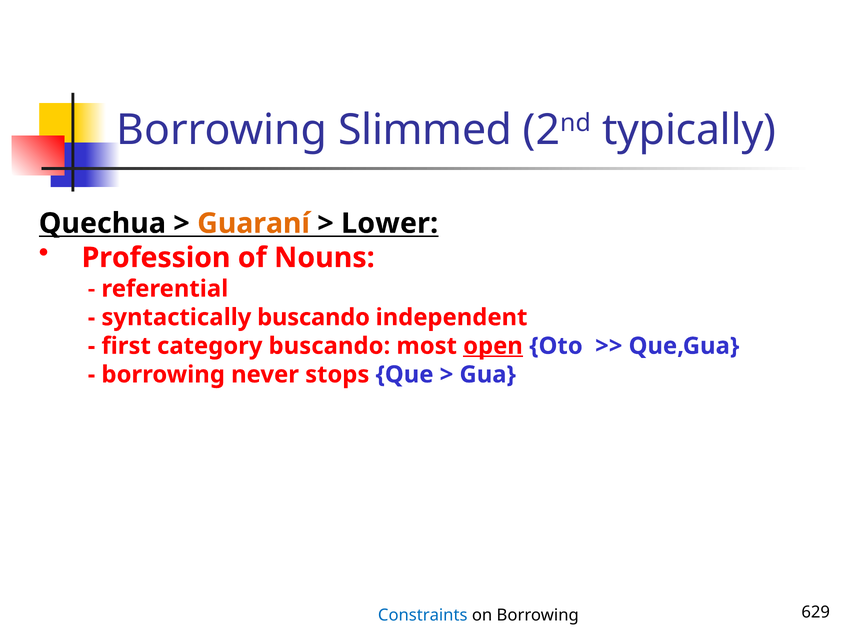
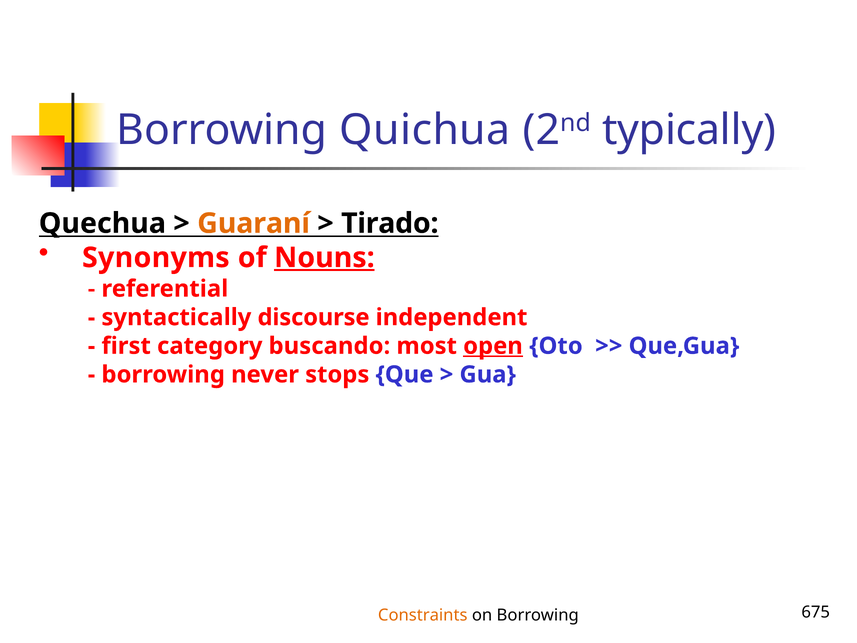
Slimmed: Slimmed -> Quichua (425, 130)
Lower: Lower -> Tirado (390, 223)
Profession: Profession -> Synonyms (156, 258)
Nouns underline: none -> present (324, 258)
syntactically buscando: buscando -> discourse (314, 317)
Constraints colour: blue -> orange (423, 615)
629: 629 -> 675 (816, 612)
